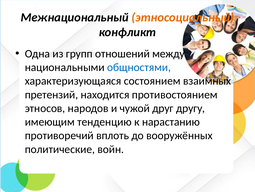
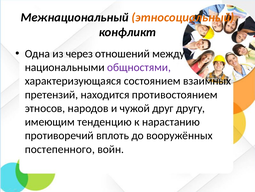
групп: групп -> через (79, 53)
общностями colour: blue -> purple (139, 67)
политические: политические -> постепенного (60, 149)
